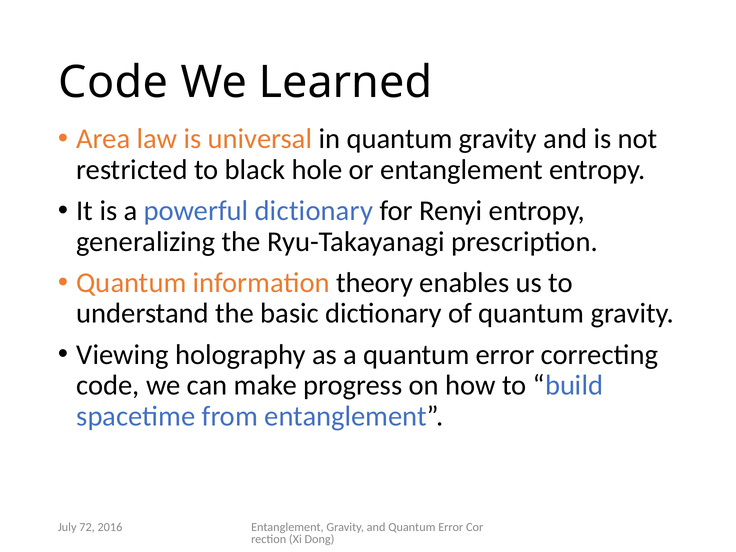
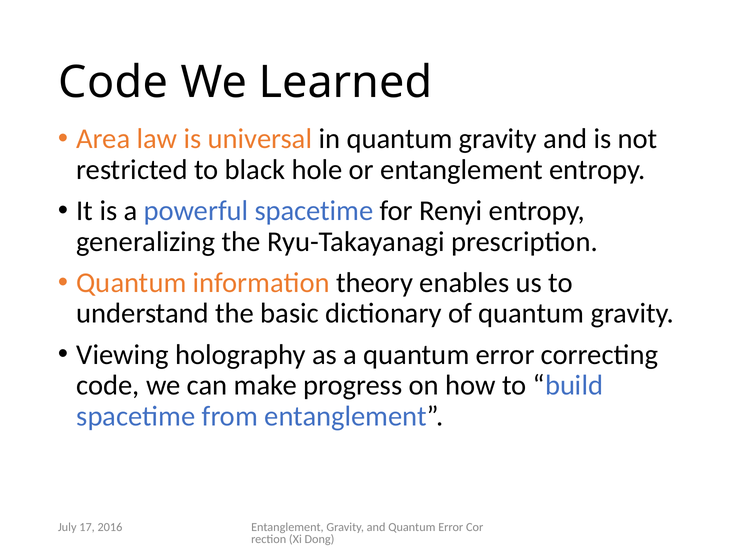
powerful dictionary: dictionary -> spacetime (314, 211)
72: 72 -> 17 (87, 527)
